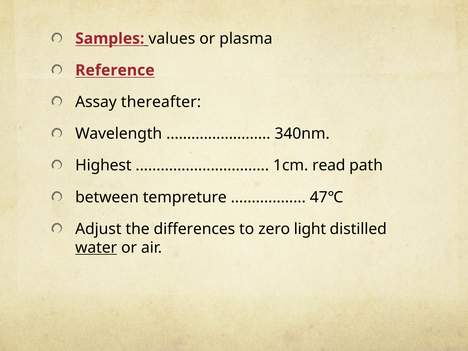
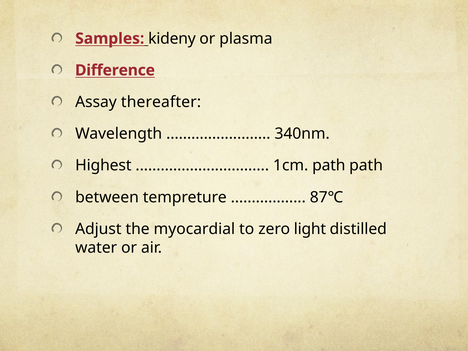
values: values -> kideny (172, 39)
Reference: Reference -> Difference (115, 70)
1cm read: read -> path (329, 165)
47℃: 47℃ -> 87℃ (326, 197)
differences: differences -> myocardial (194, 229)
water underline: present -> none (96, 248)
